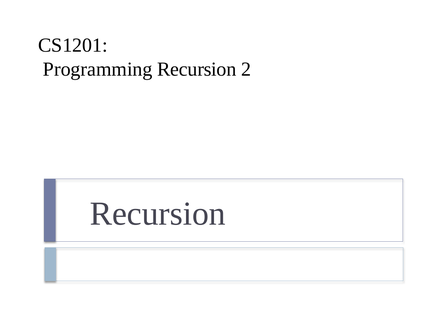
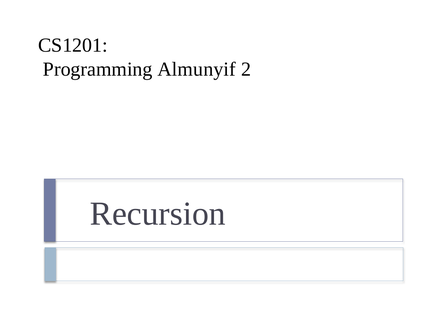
Programming Recursion: Recursion -> Almunyif (197, 69)
